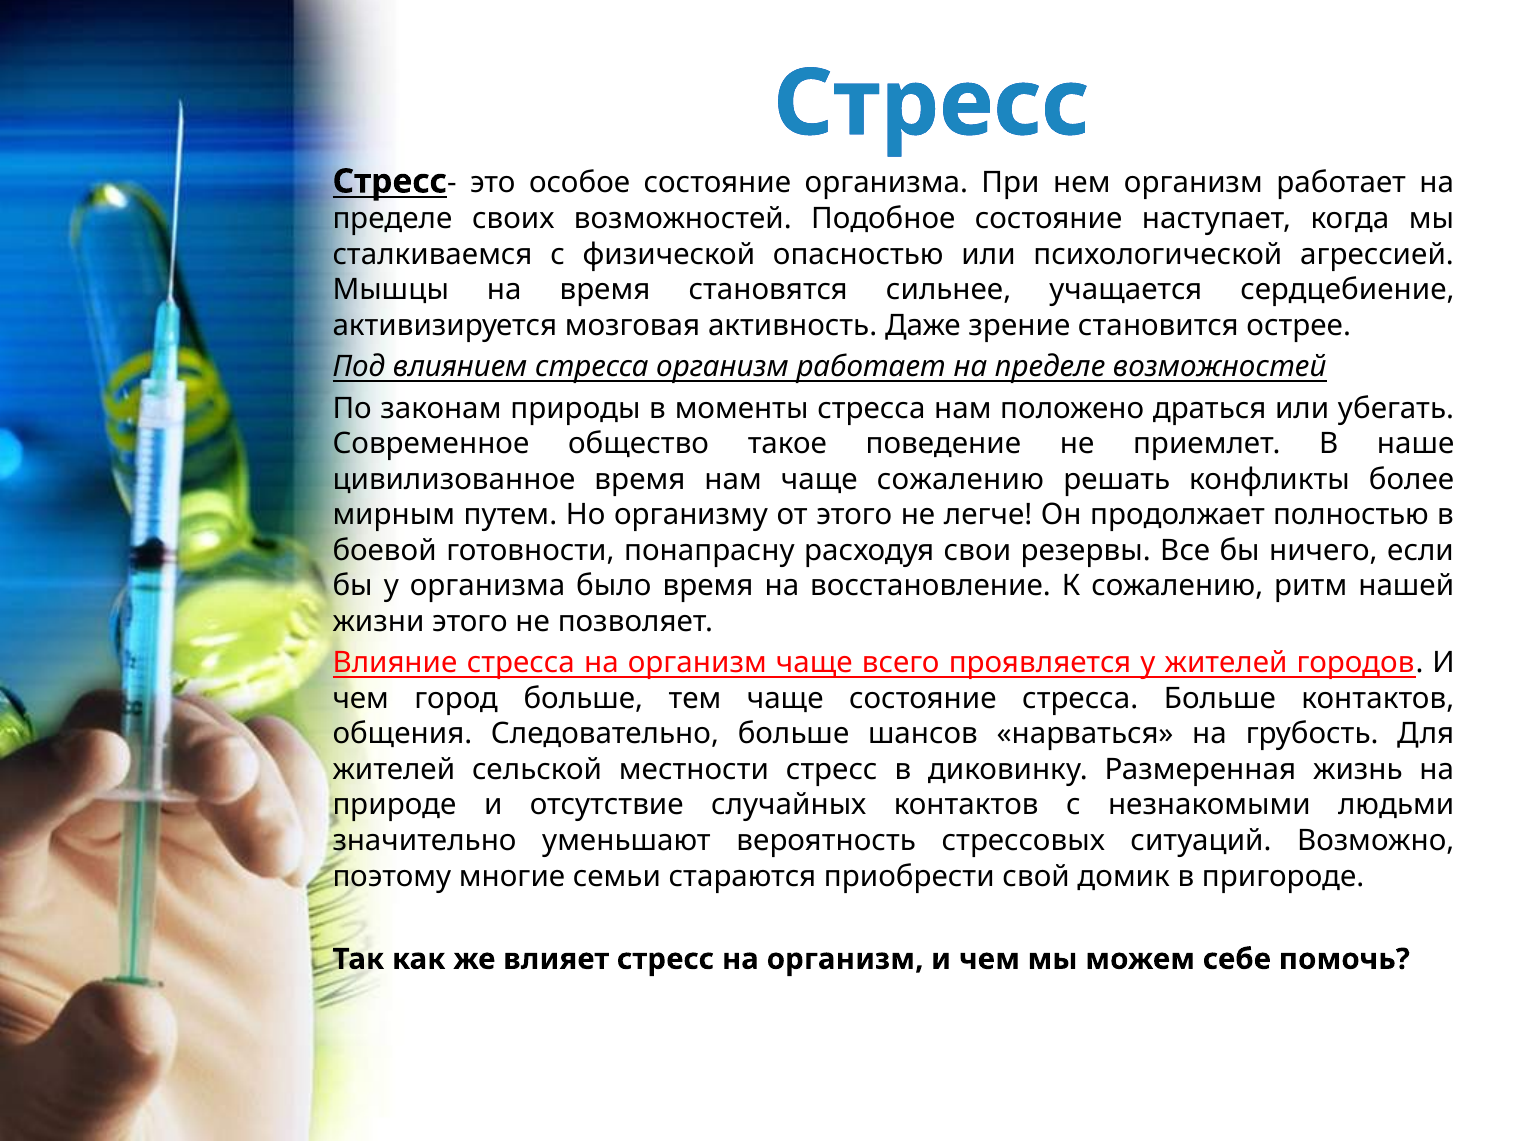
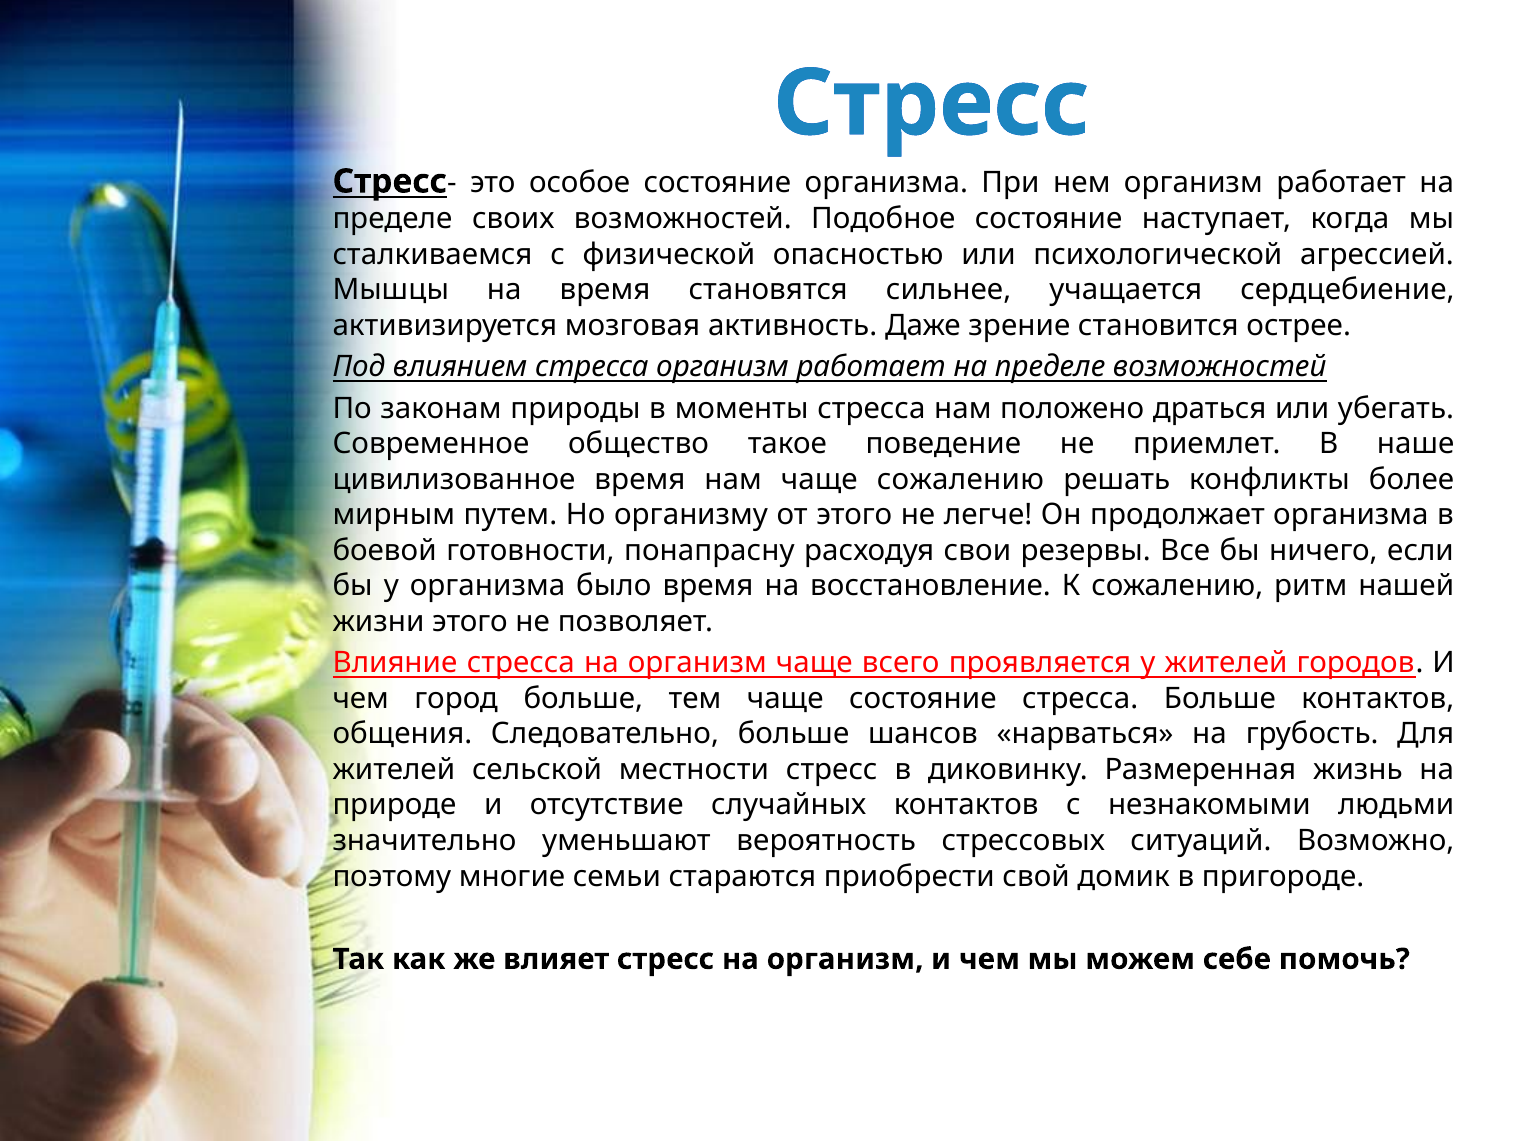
продолжает полностью: полностью -> организма (1351, 515)
